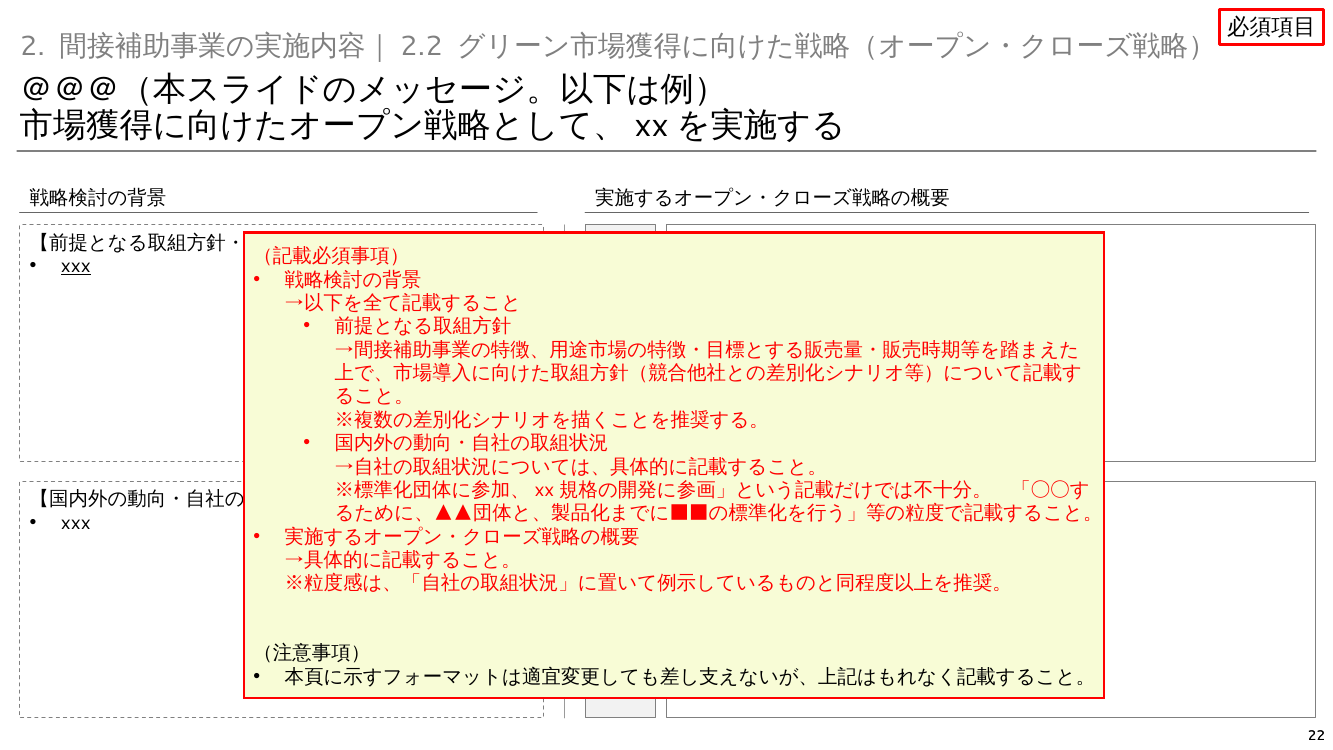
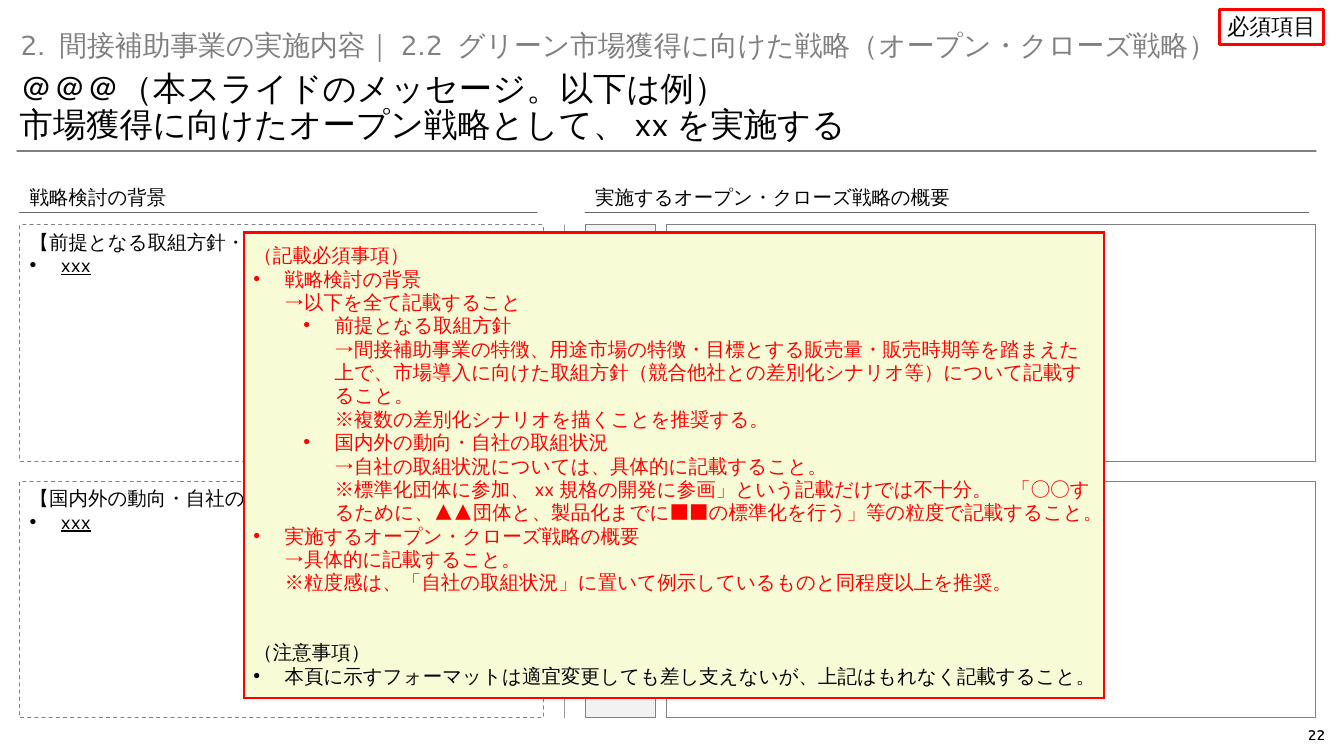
xxx underline: none -> present (76, 523)
